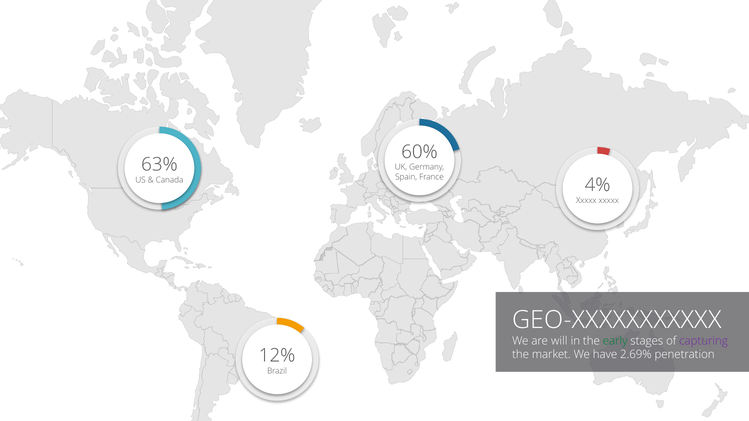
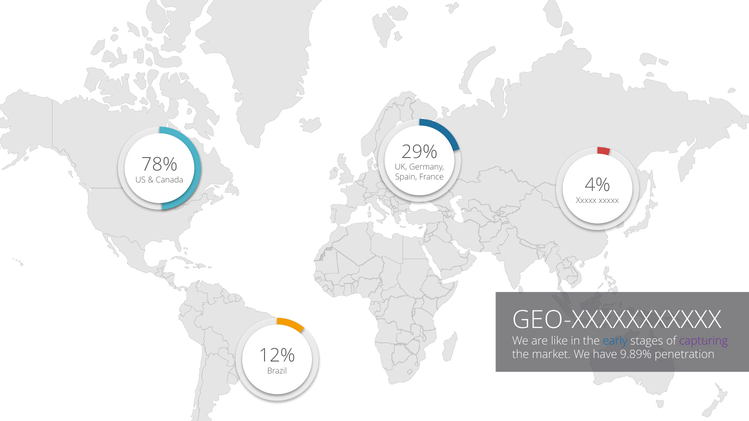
60%: 60% -> 29% (420, 152)
63%: 63% -> 78% (159, 165)
will: will -> like (559, 341)
early colour: green -> blue (615, 341)
2.69%: 2.69% -> 9.89% (636, 355)
